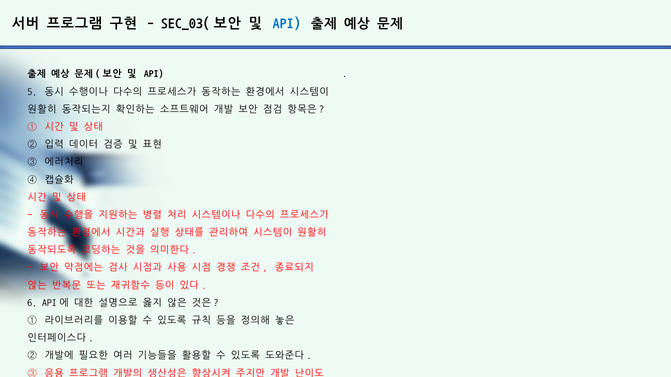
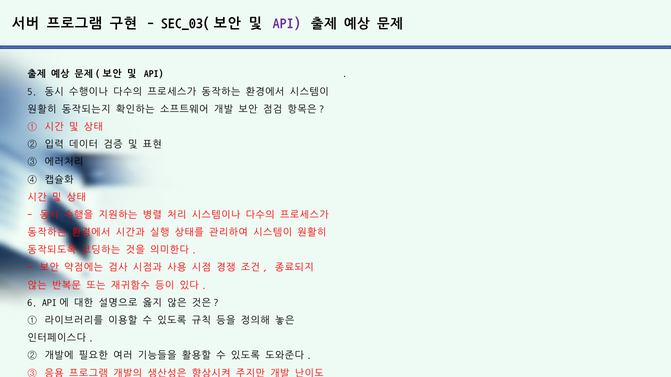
API colour: blue -> purple (287, 23)
